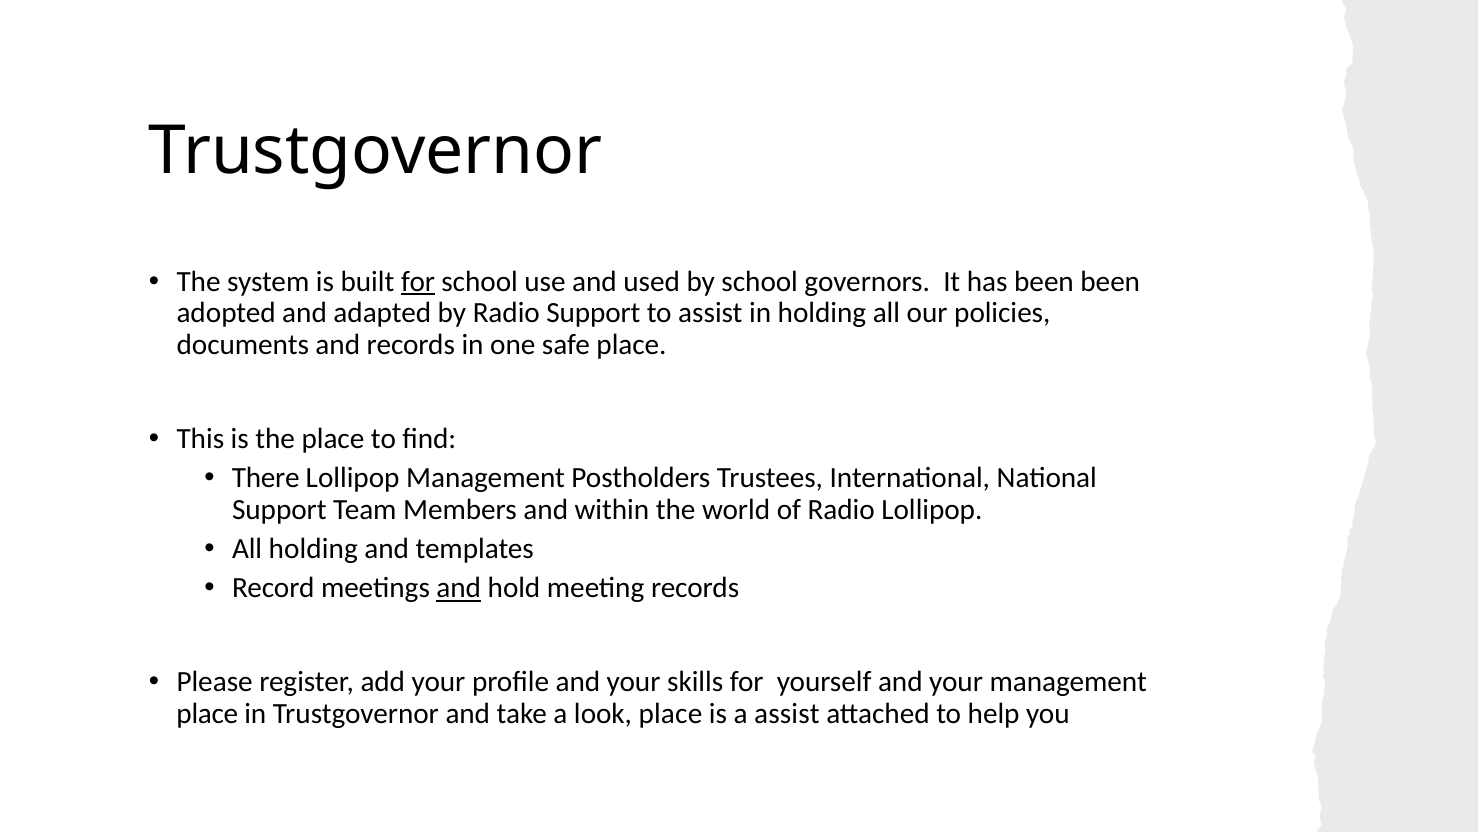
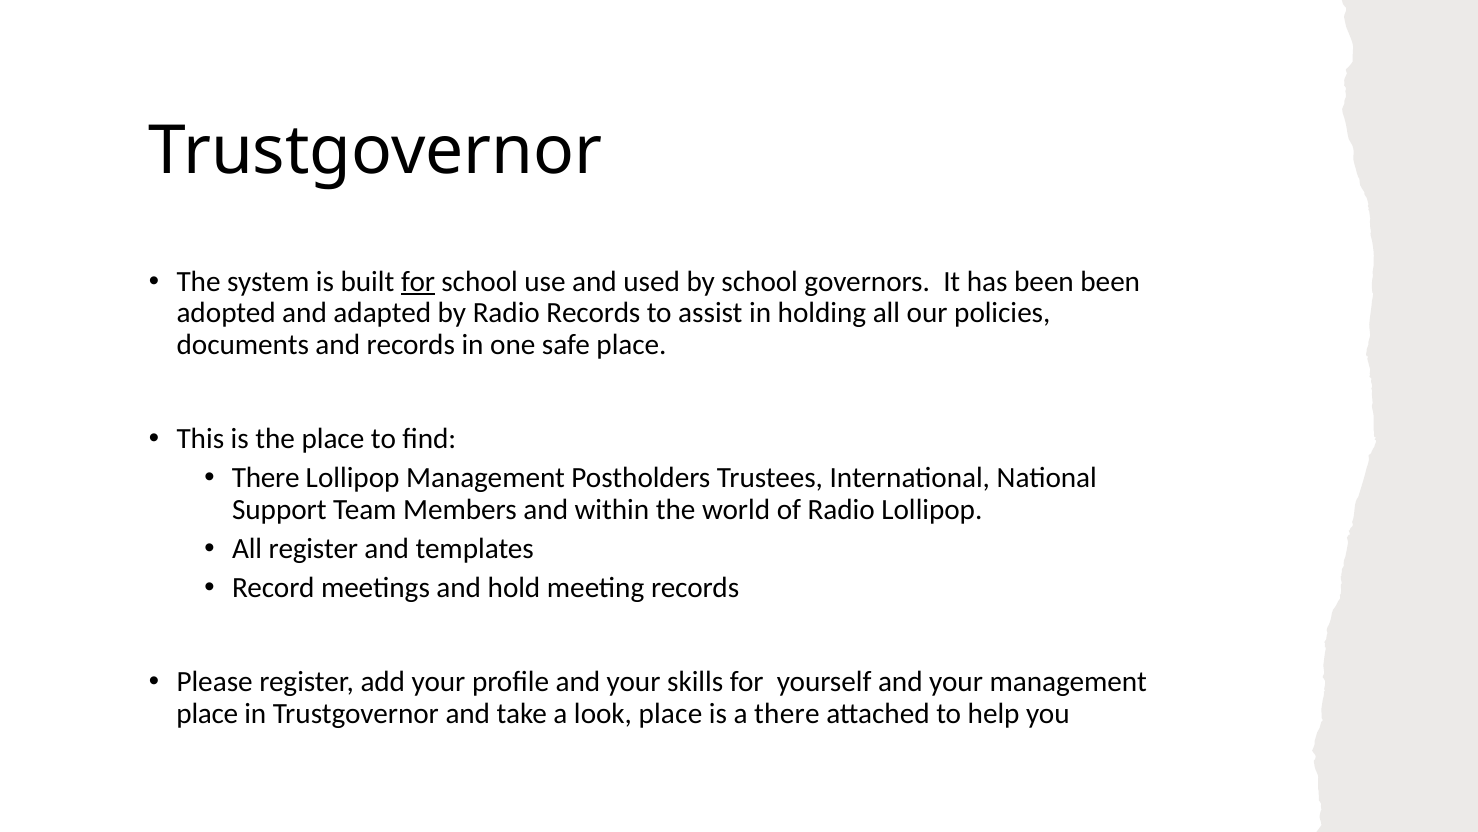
Radio Support: Support -> Records (593, 313)
All holding: holding -> register (313, 548)
and underline: present -> none (459, 588)
a assist: assist -> there (787, 713)
